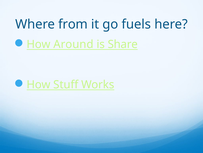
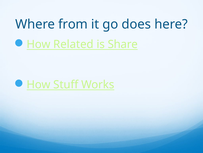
fuels: fuels -> does (136, 24)
Around: Around -> Related (73, 44)
